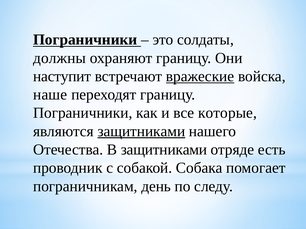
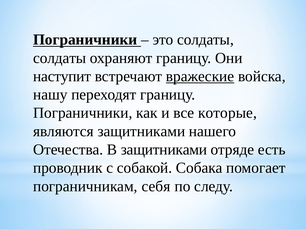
должны: должны -> солдаты (60, 58)
наше: наше -> нашу (50, 95)
защитниками underline: present -> none (141, 132)
день: день -> себя (156, 187)
